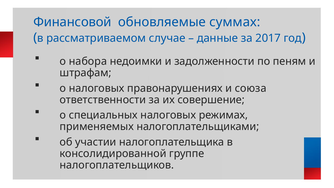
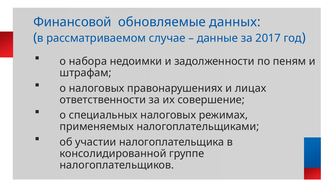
суммах: суммах -> данных (235, 22)
союза: союза -> лицах (251, 88)
